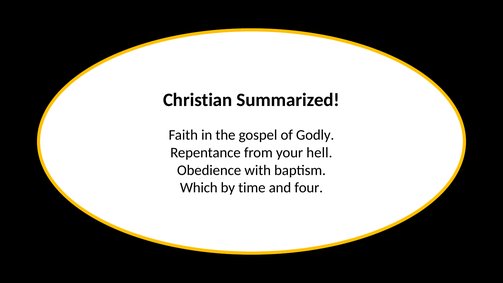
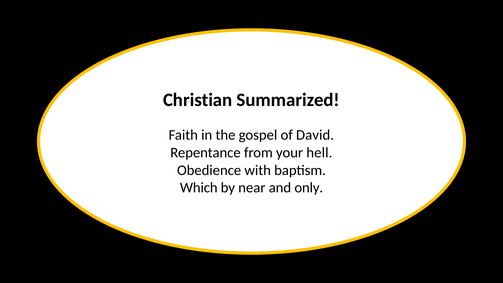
Godly: Godly -> David (315, 135)
time: time -> near (252, 188)
four: four -> only (309, 188)
